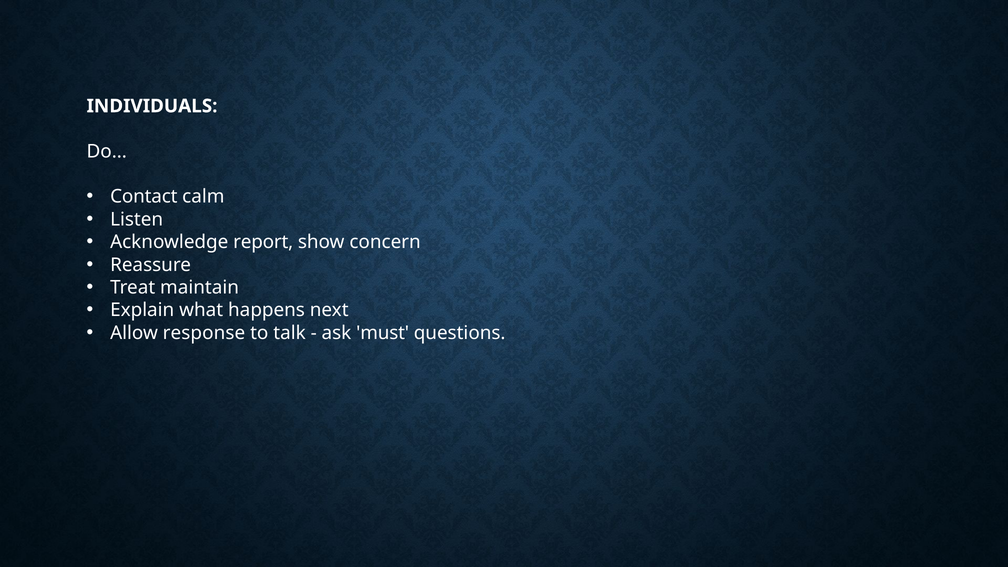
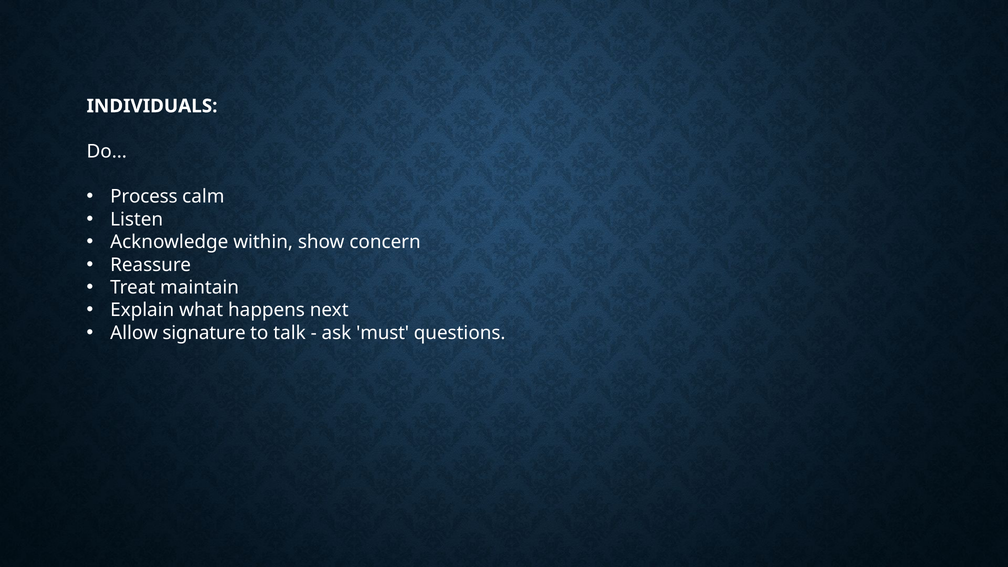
Contact: Contact -> Process (144, 197)
report: report -> within (263, 242)
response: response -> signature (204, 333)
